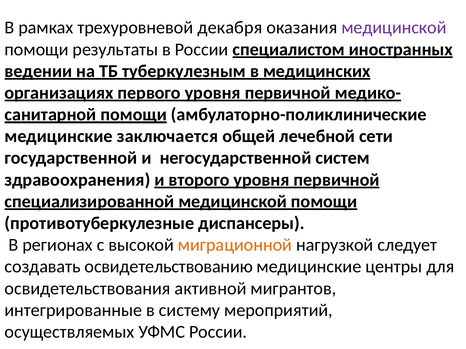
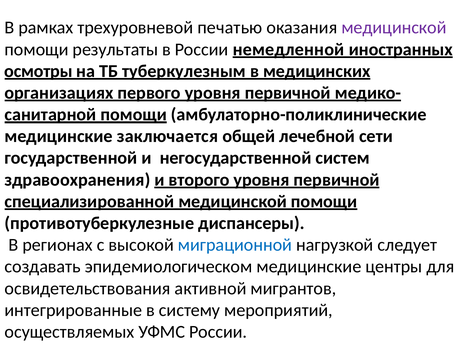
декабря: декабря -> печатью (230, 28)
специалистом: специалистом -> немедленной (289, 49)
ведении: ведении -> осмотры (38, 71)
миграционной colour: orange -> blue (235, 245)
освидетельствованию: освидетельствованию -> эпидемиологическом (169, 267)
